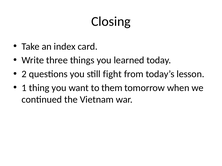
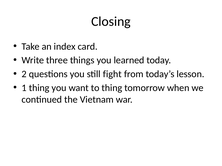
to them: them -> thing (112, 88)
